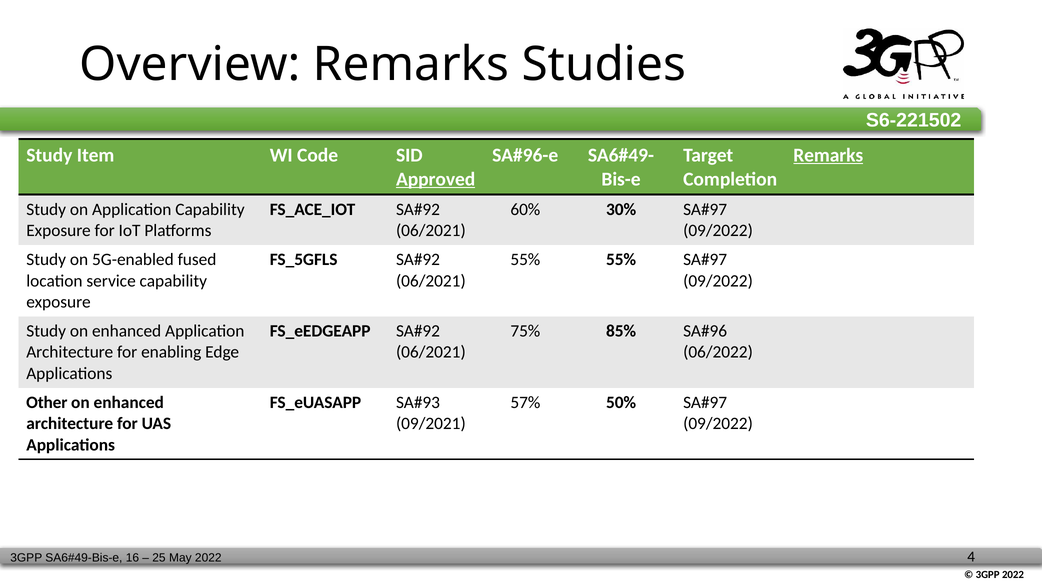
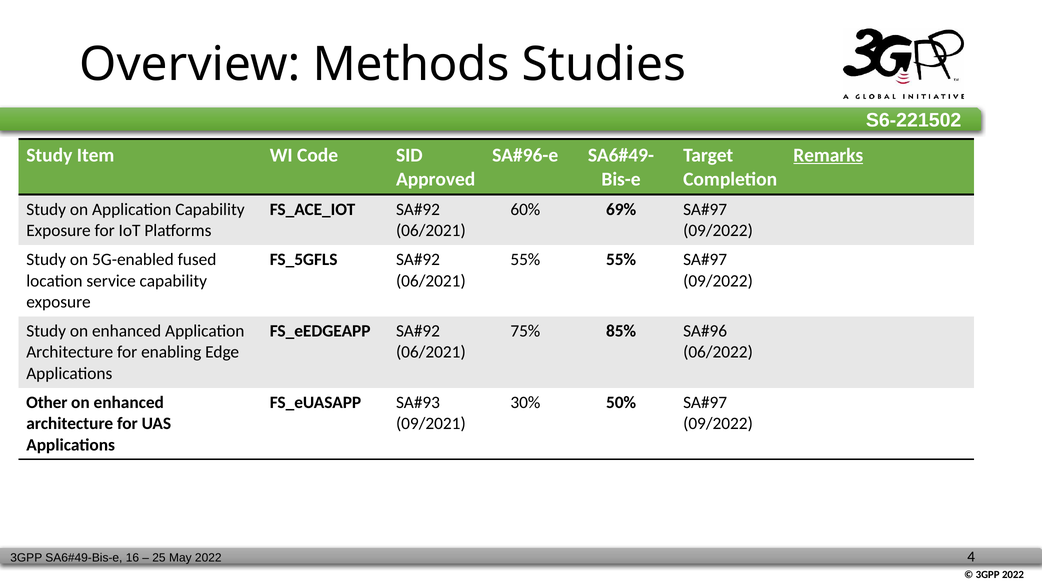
Overview Remarks: Remarks -> Methods (411, 64)
Approved underline: present -> none (436, 179)
30%: 30% -> 69% (621, 209)
57%: 57% -> 30% (525, 403)
